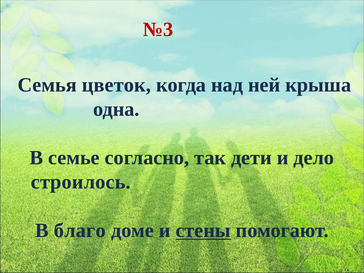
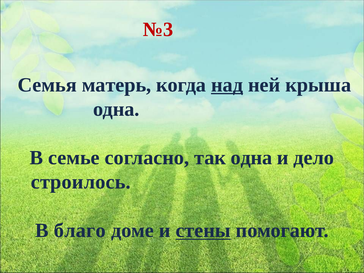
цветок: цветок -> матерь (116, 85)
над underline: none -> present (227, 85)
так дети: дети -> одна (251, 158)
